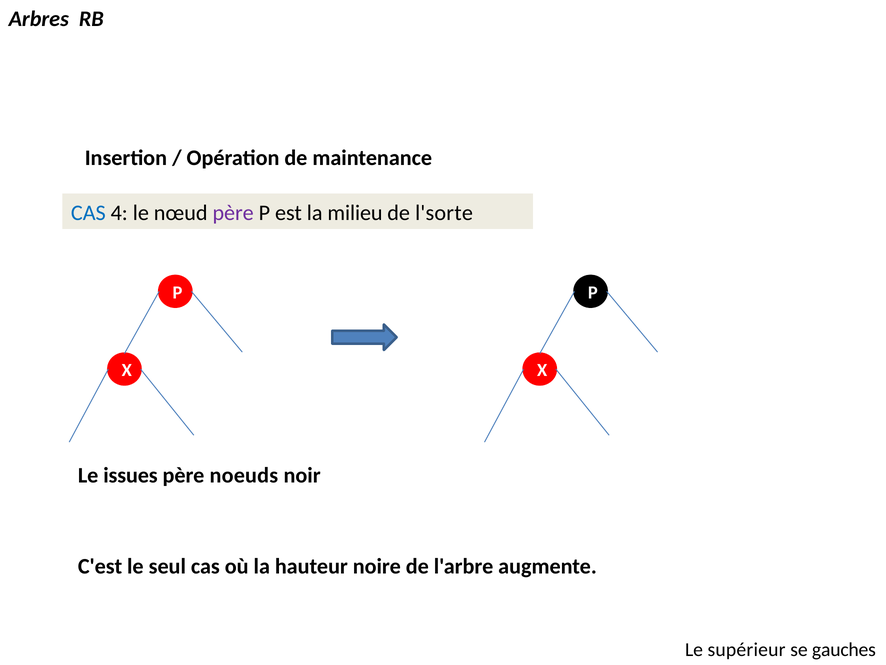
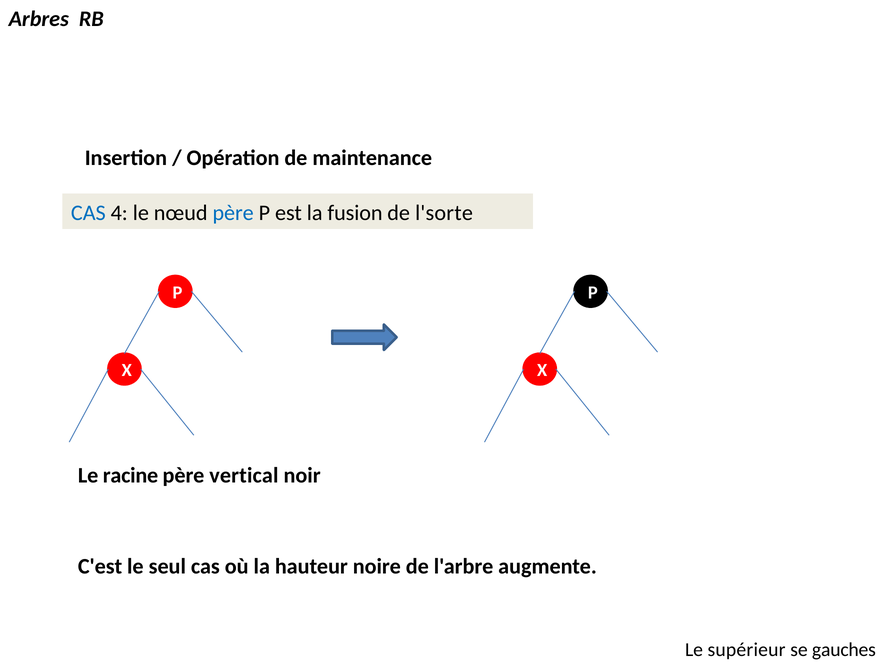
père colour: purple -> blue (233, 213)
milieu: milieu -> fusion (355, 213)
issues: issues -> racine (131, 475)
noeuds: noeuds -> vertical (244, 475)
